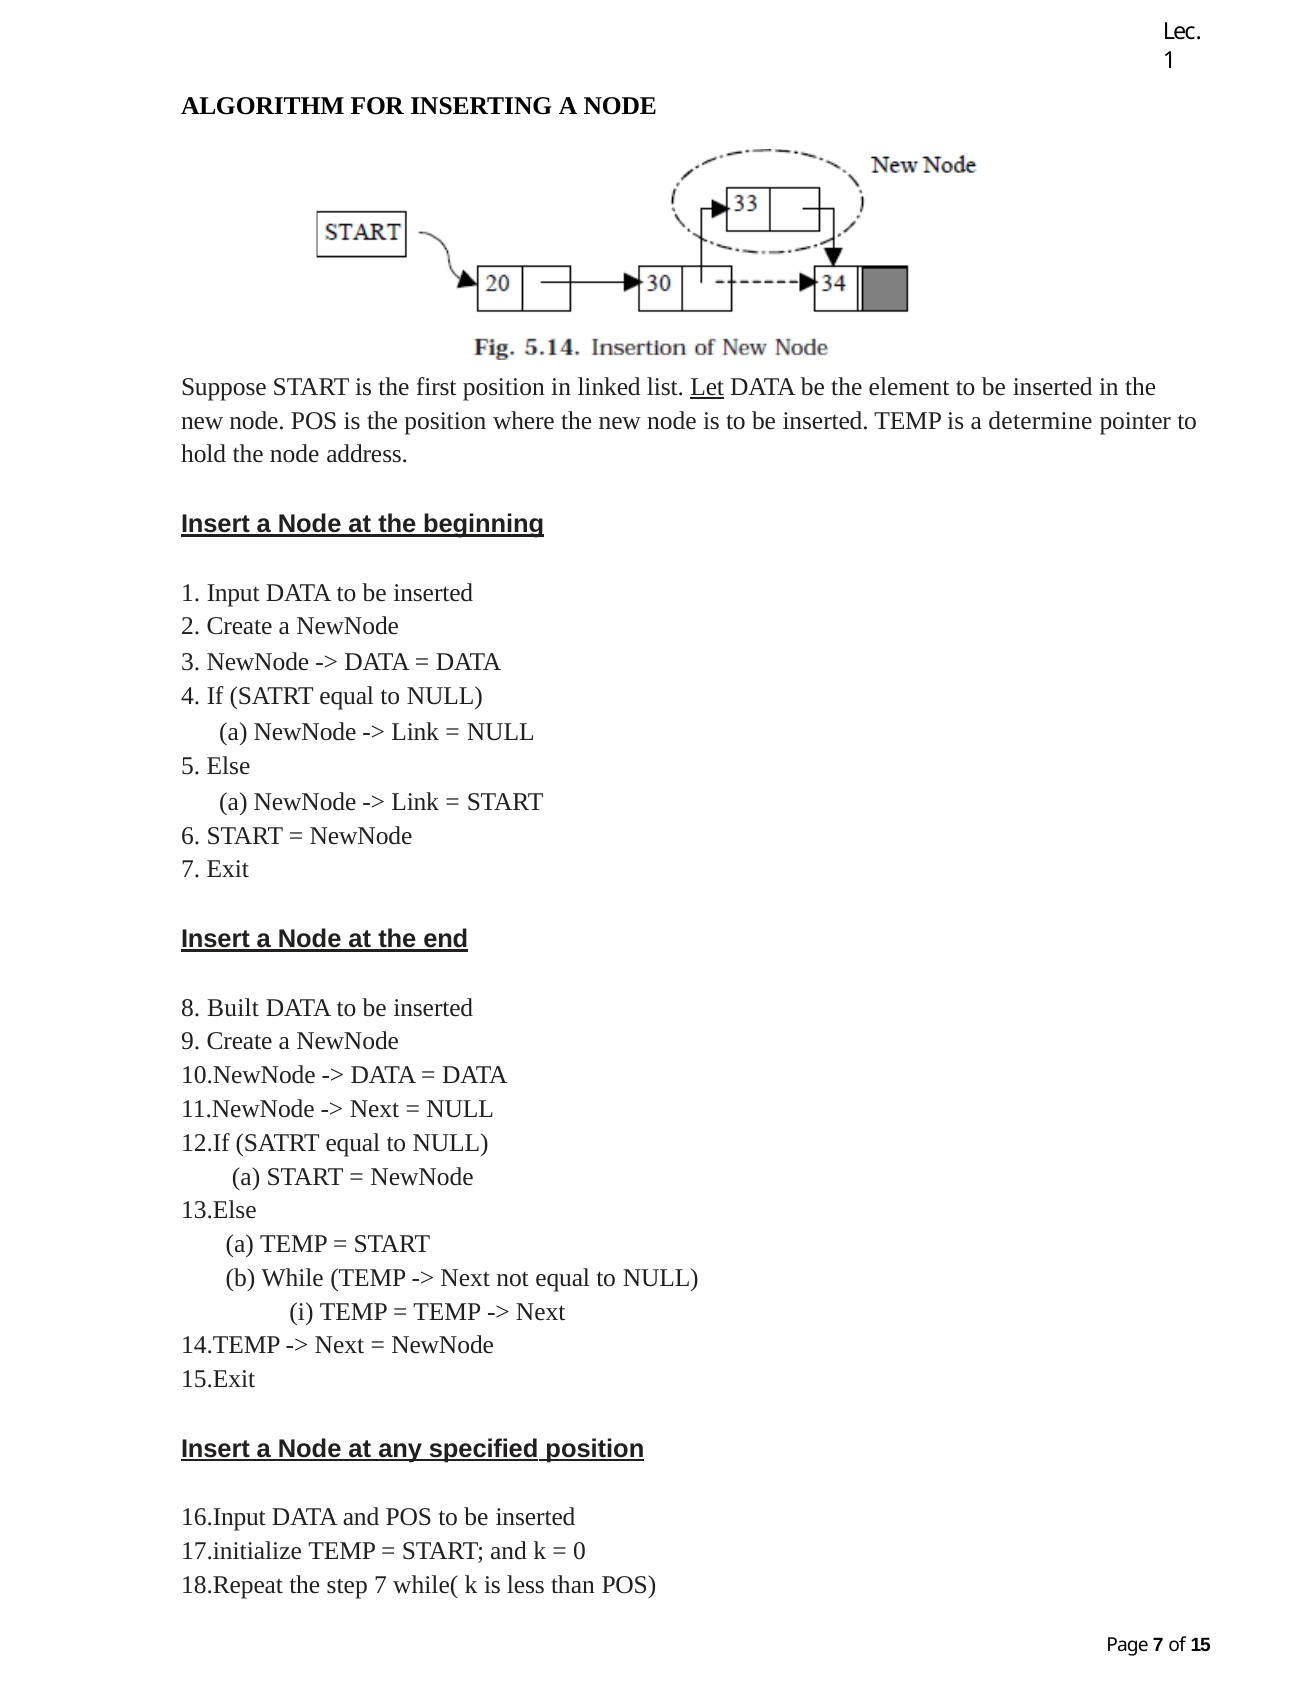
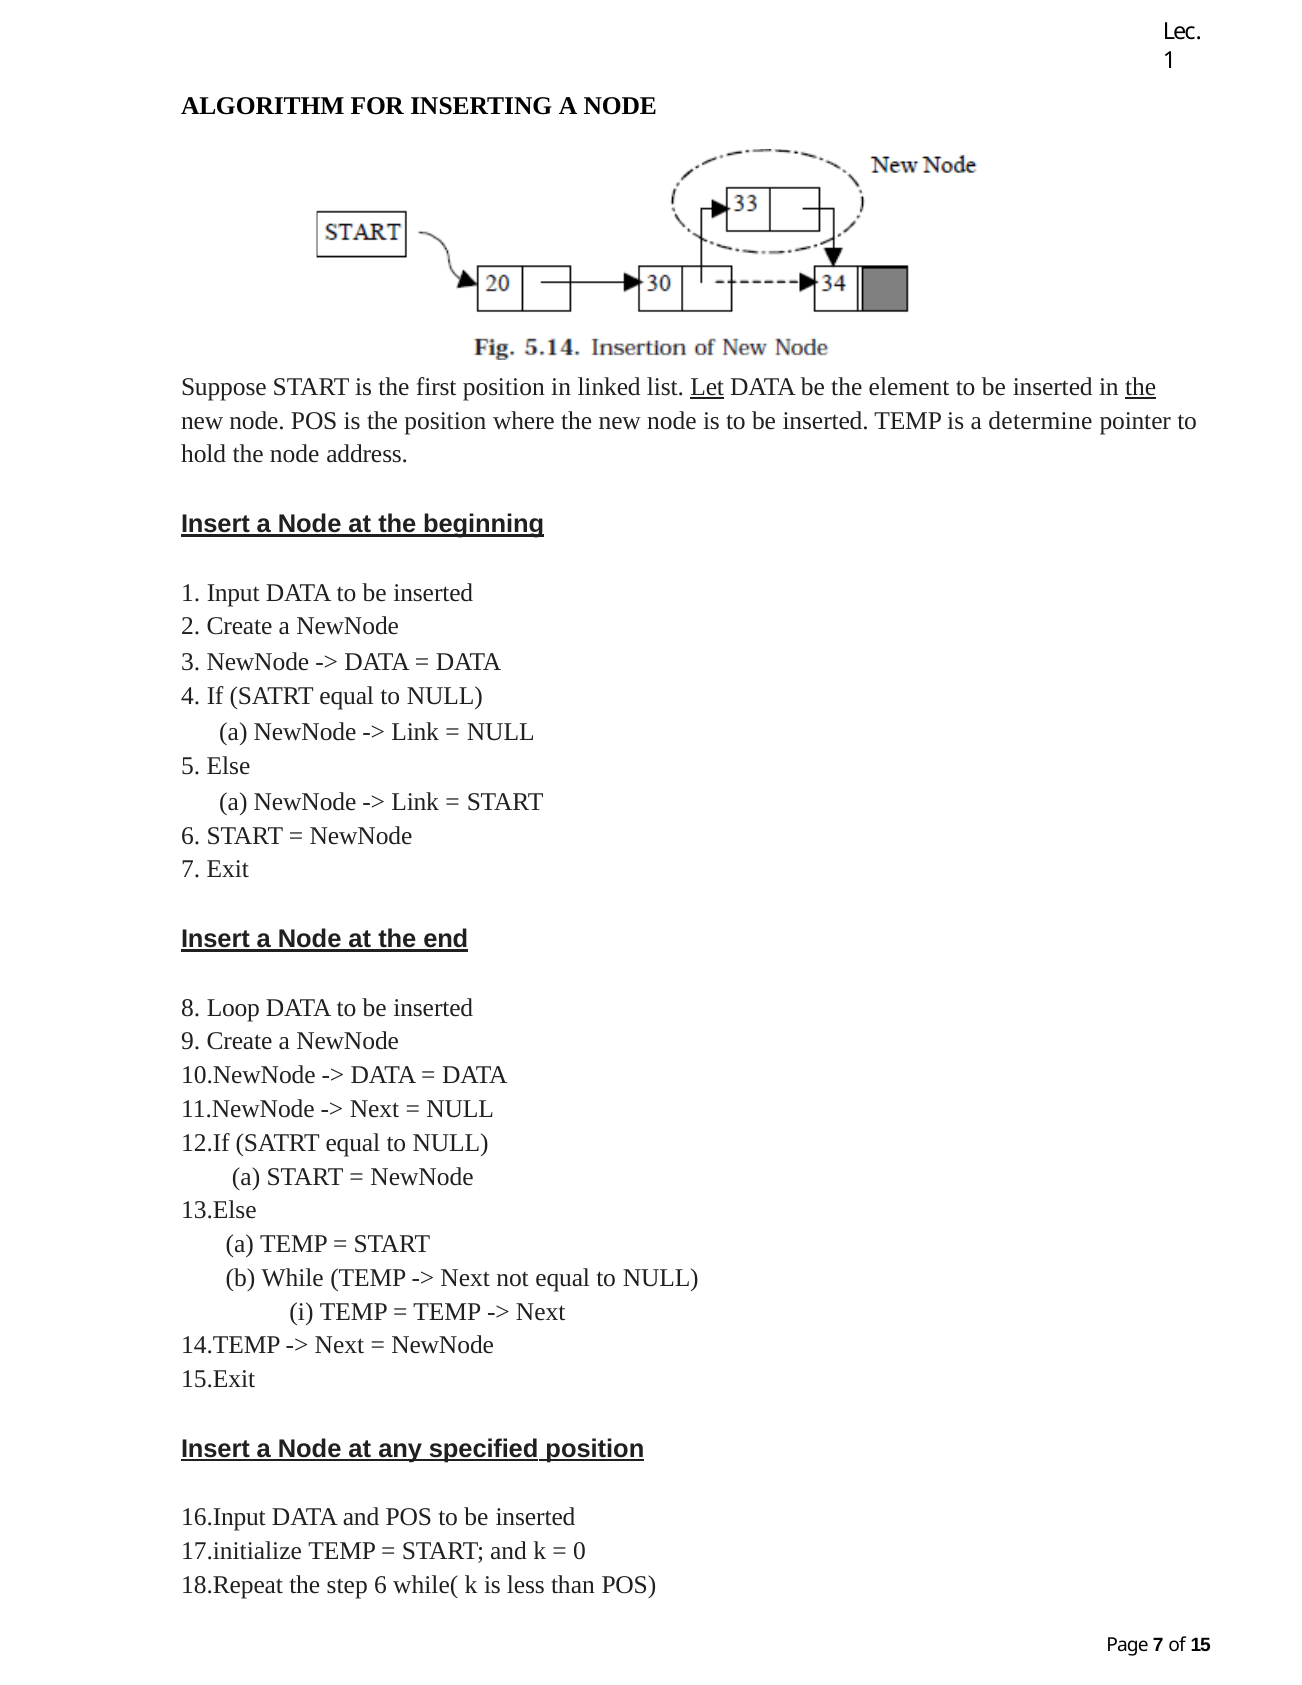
the underline: none -> present (1141, 387)
Built: Built -> Loop (233, 1008)
step 7: 7 -> 6 (381, 1585)
